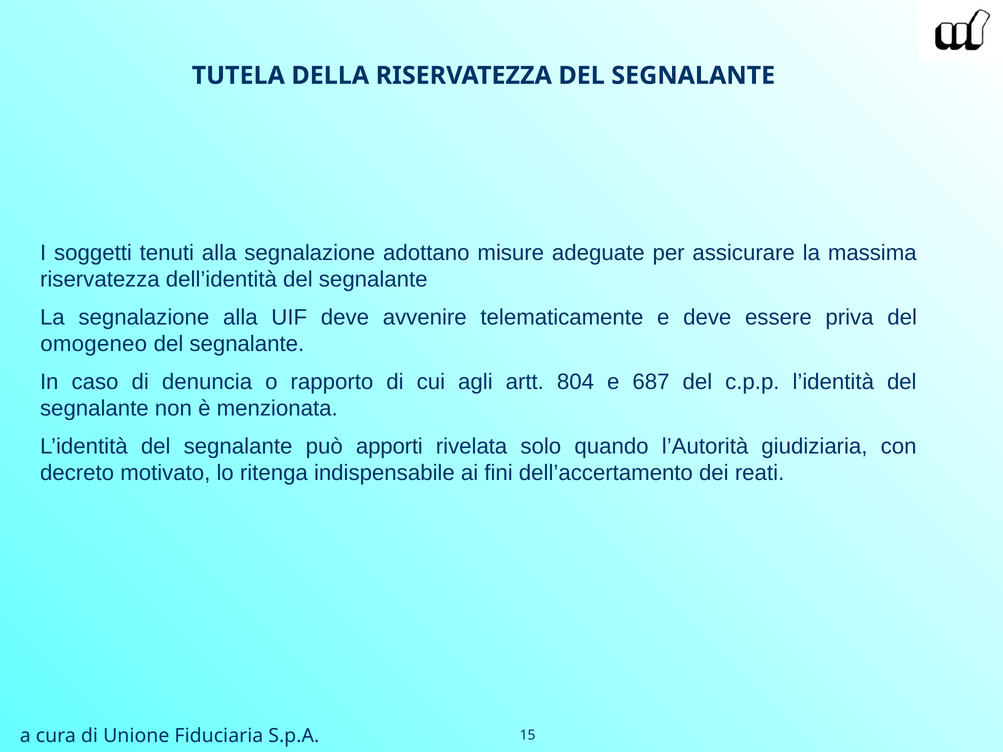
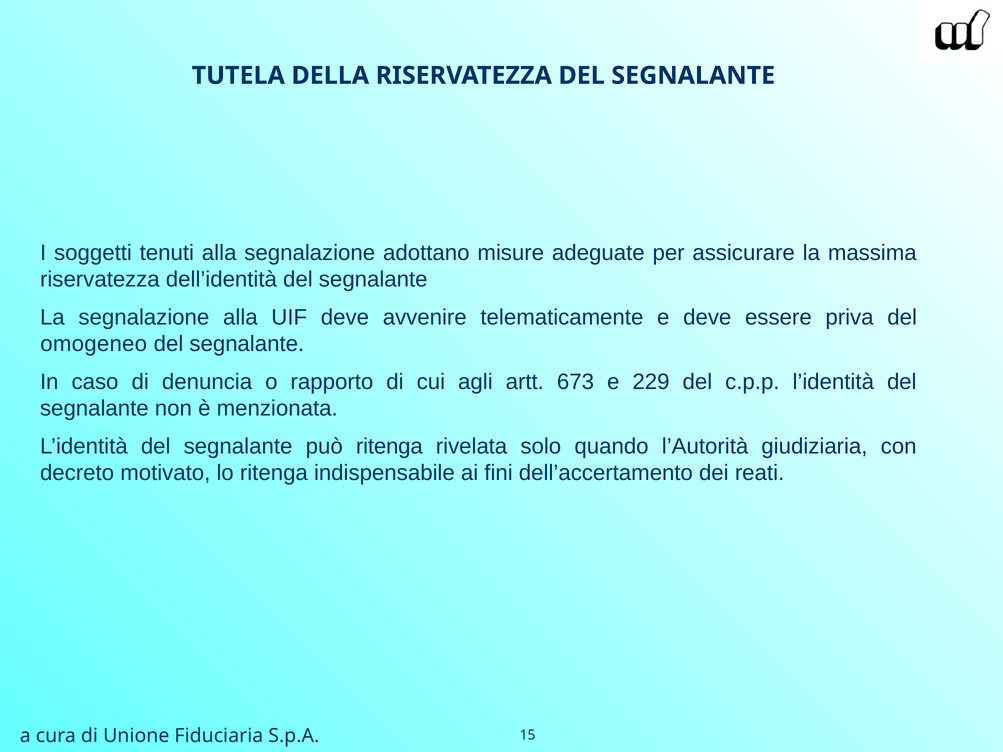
804: 804 -> 673 (576, 382)
687: 687 -> 229 (651, 382)
può apporti: apporti -> ritenga (389, 447)
